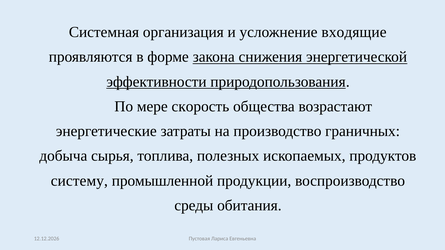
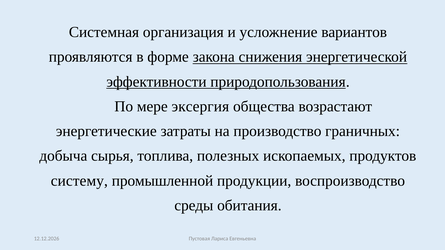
входящие: входящие -> вариантов (354, 32)
скорость: скорость -> эксергия (200, 107)
